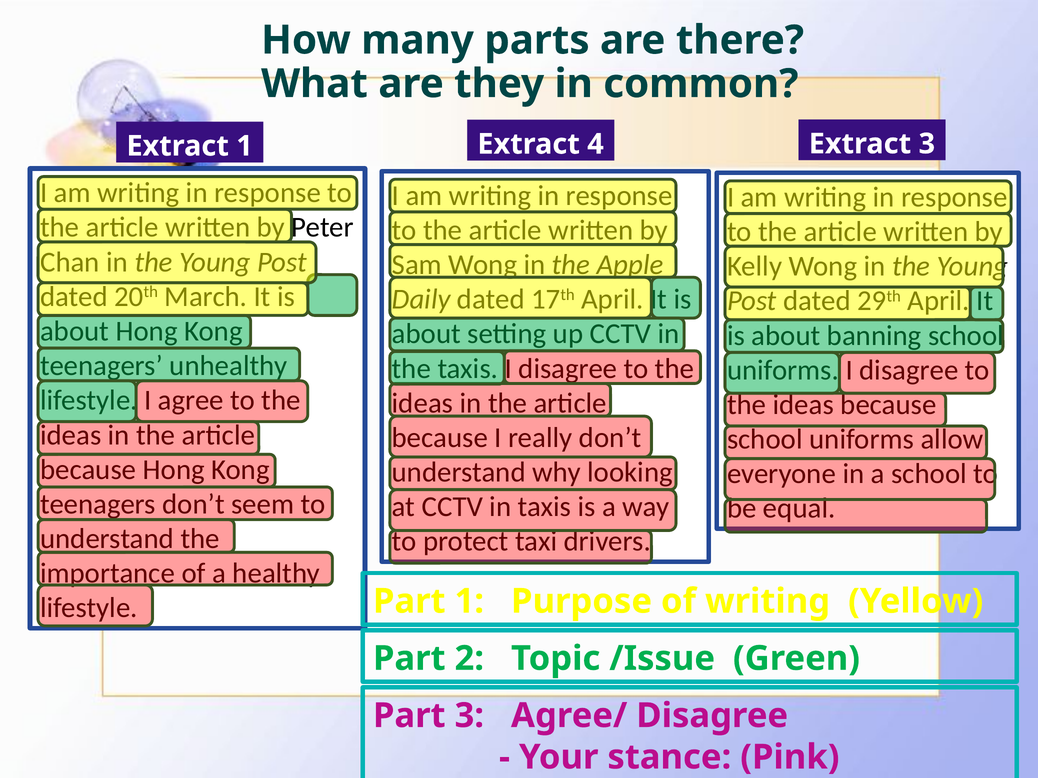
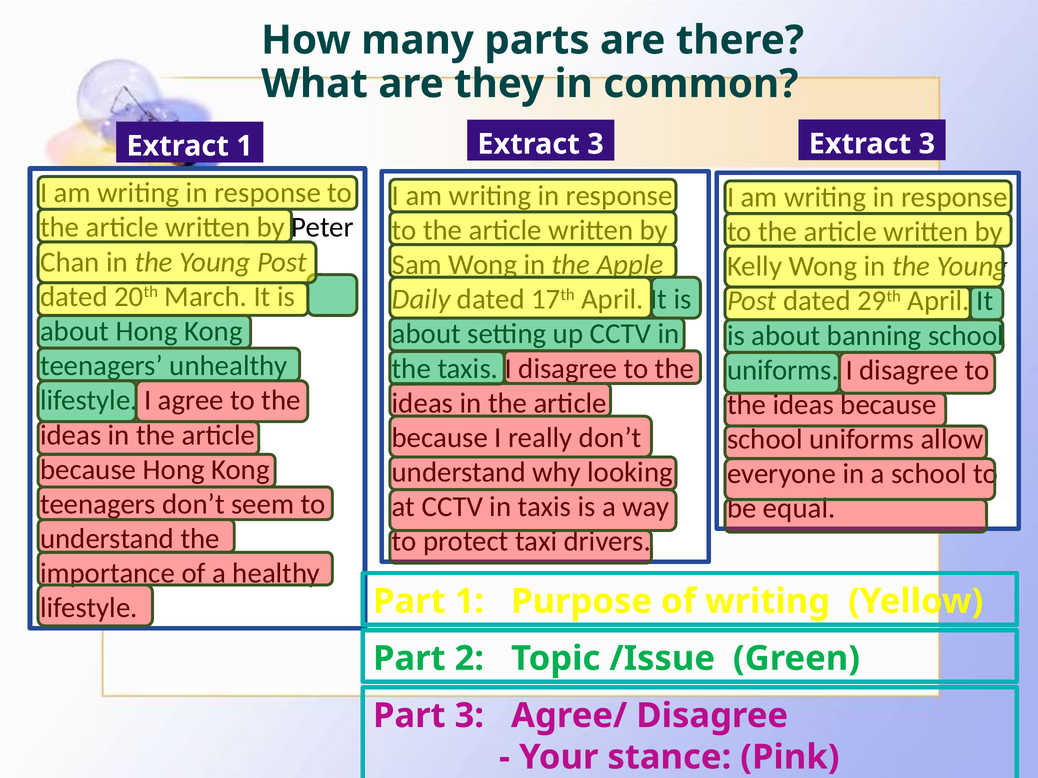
1 Extract 4: 4 -> 3 (595, 144)
